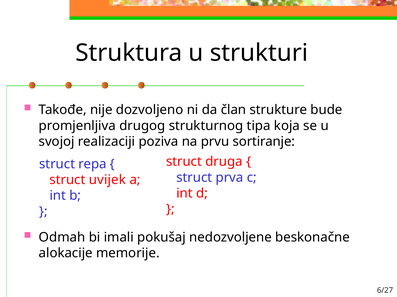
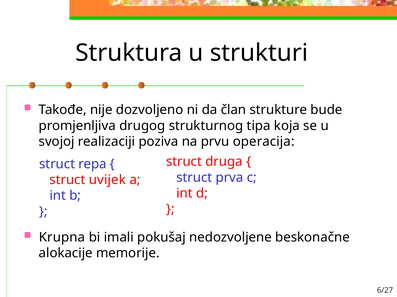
sortiranje: sortiranje -> operacija (264, 142)
Odmah: Odmah -> Krupna (62, 238)
